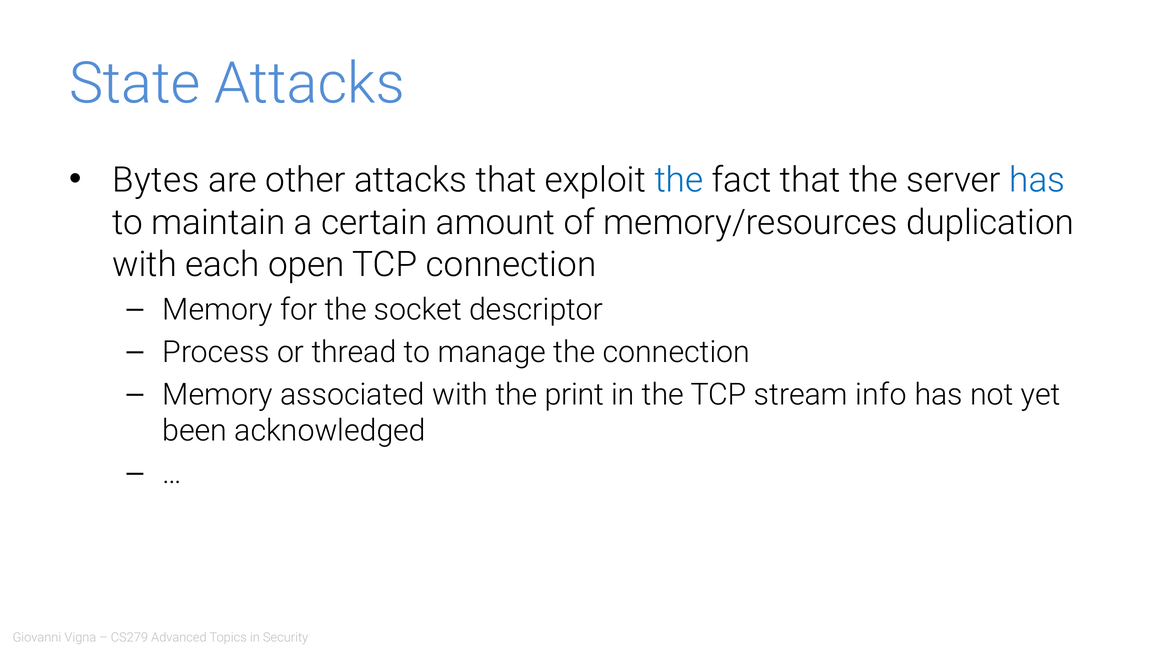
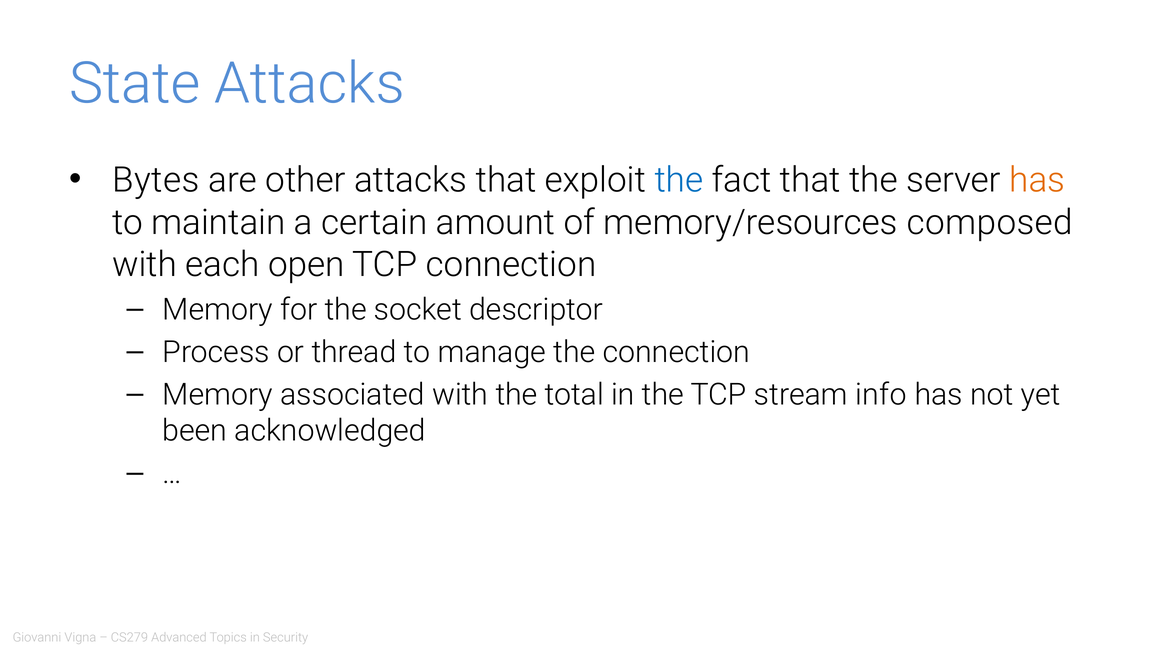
has colour: blue -> orange (1037, 180)
duplication: duplication -> composed (990, 222)
print: print -> total (574, 394)
